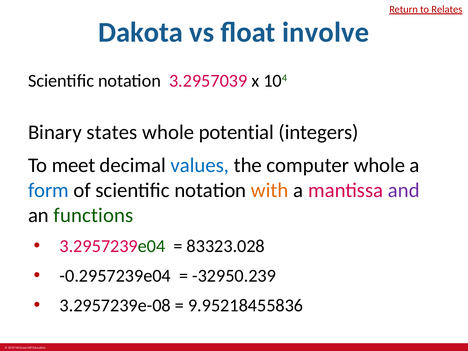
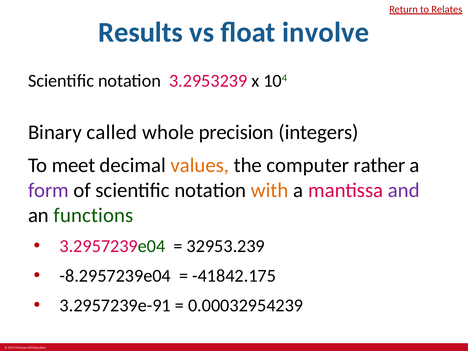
Dakota: Dakota -> Results (141, 32)
3.2957039: 3.2957039 -> 3.2953239 (208, 81)
states: states -> called (112, 132)
potential: potential -> precision (236, 132)
values colour: blue -> orange (200, 165)
computer whole: whole -> rather (379, 165)
form colour: blue -> purple (48, 190)
83323.028: 83323.028 -> 32953.239 (226, 246)
-0.2957239e04: -0.2957239e04 -> -8.2957239e04 (115, 276)
-32950.239: -32950.239 -> -41842.175 (234, 276)
3.2957239e-08: 3.2957239e-08 -> 3.2957239e-91 (115, 306)
9.95218455836: 9.95218455836 -> 0.00032954239 (246, 306)
